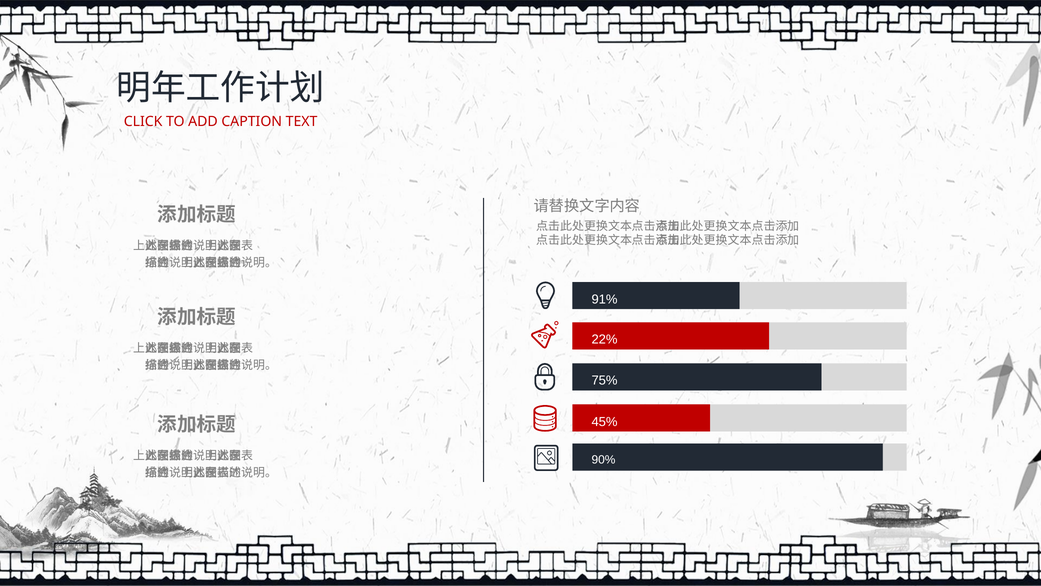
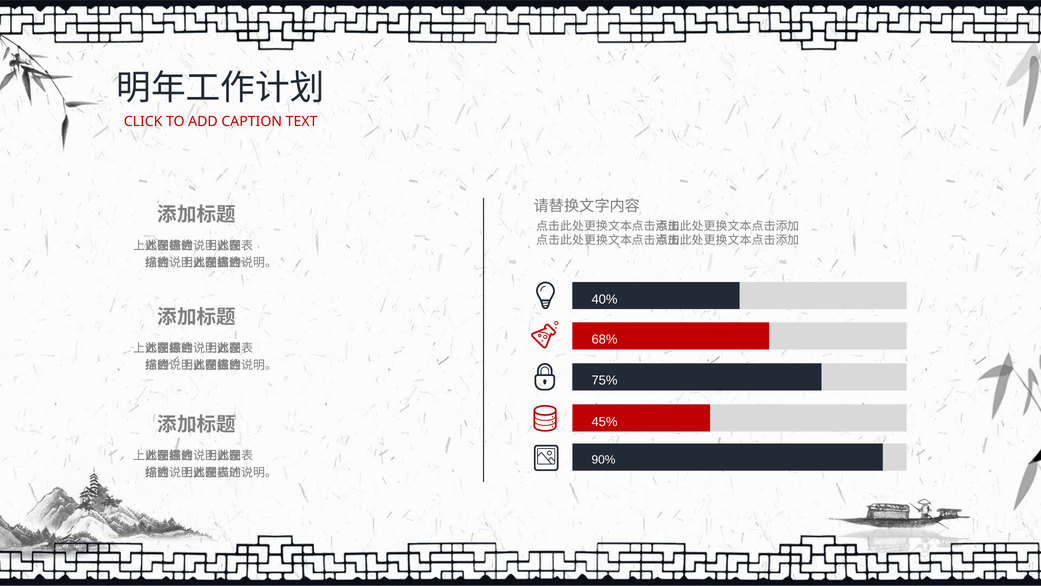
91%: 91% -> 40% (605, 299)
22%: 22% -> 68% (605, 340)
